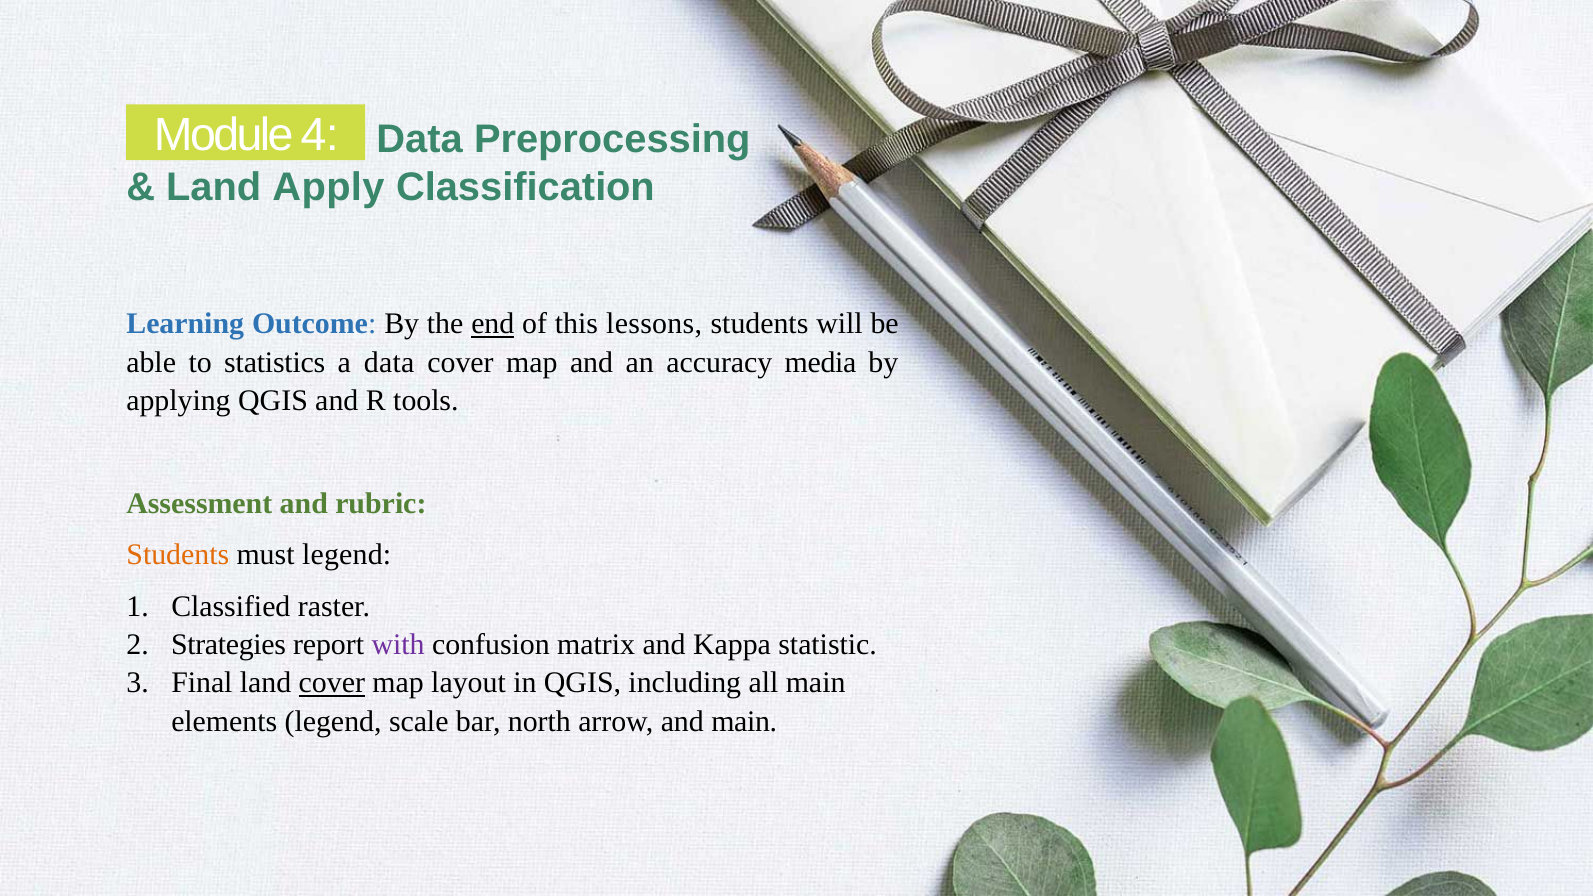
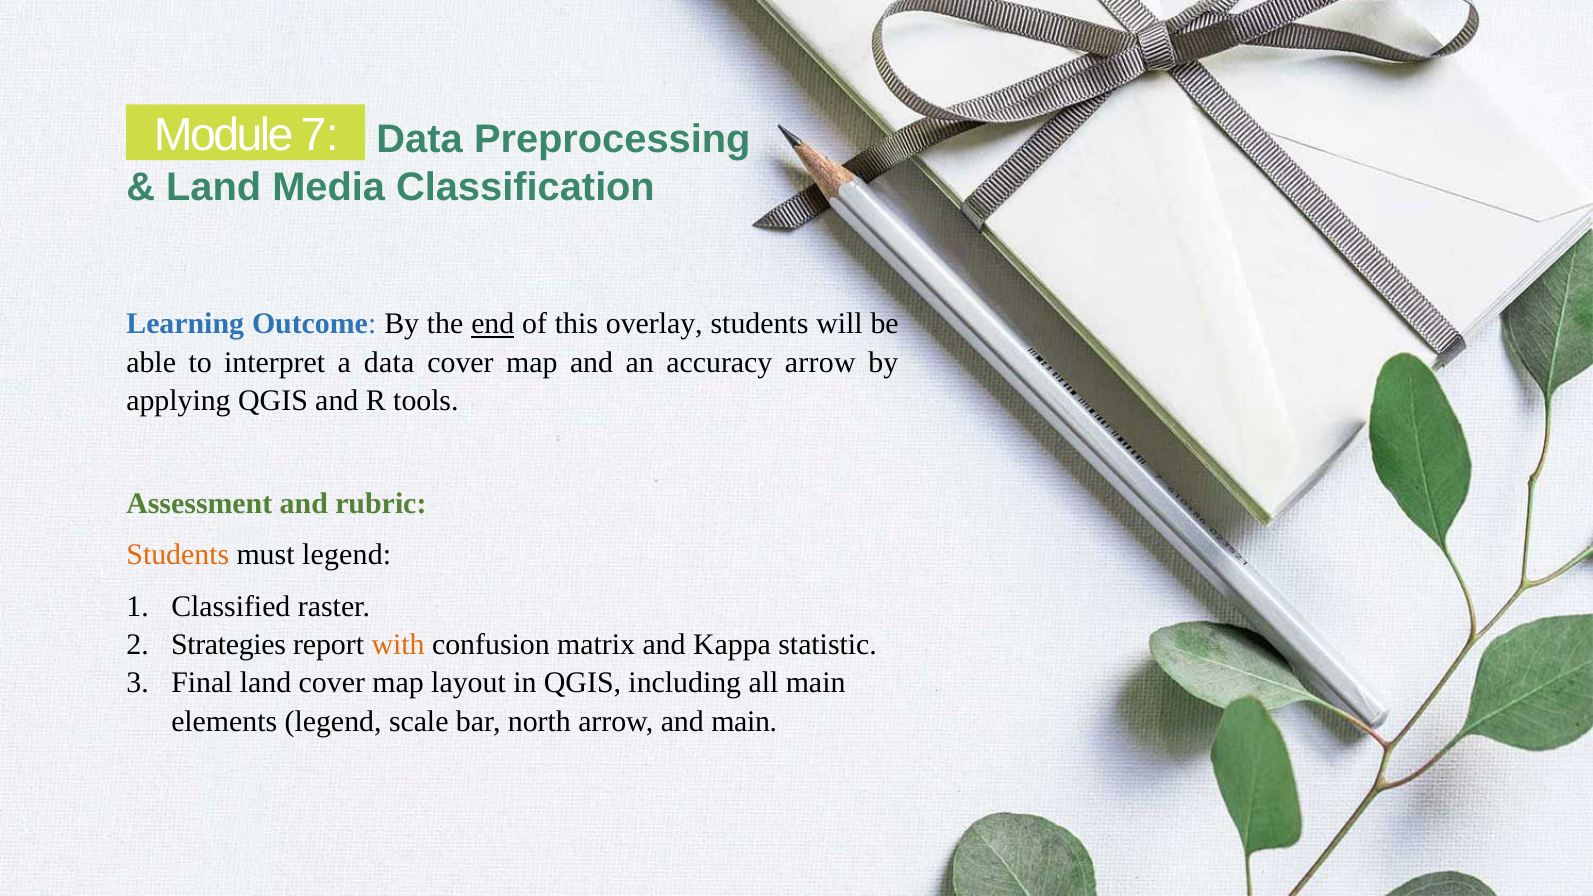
4: 4 -> 7 (320, 135)
Apply: Apply -> Media (329, 187)
lessons: lessons -> overlay (654, 324)
statistics: statistics -> interpret (275, 362)
accuracy media: media -> arrow (820, 362)
with colour: purple -> orange (398, 645)
cover underline: present -> none (332, 683)
